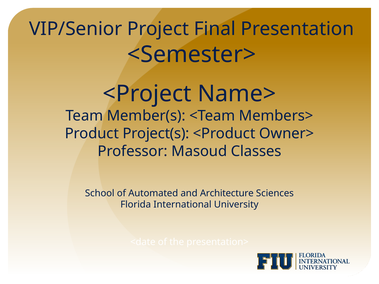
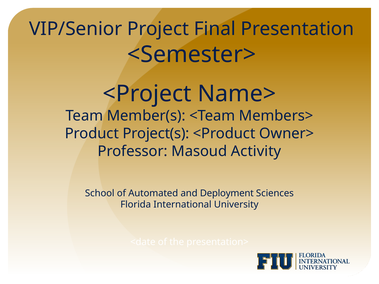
Classes: Classes -> Activity (256, 151)
Architecture: Architecture -> Deployment (227, 193)
